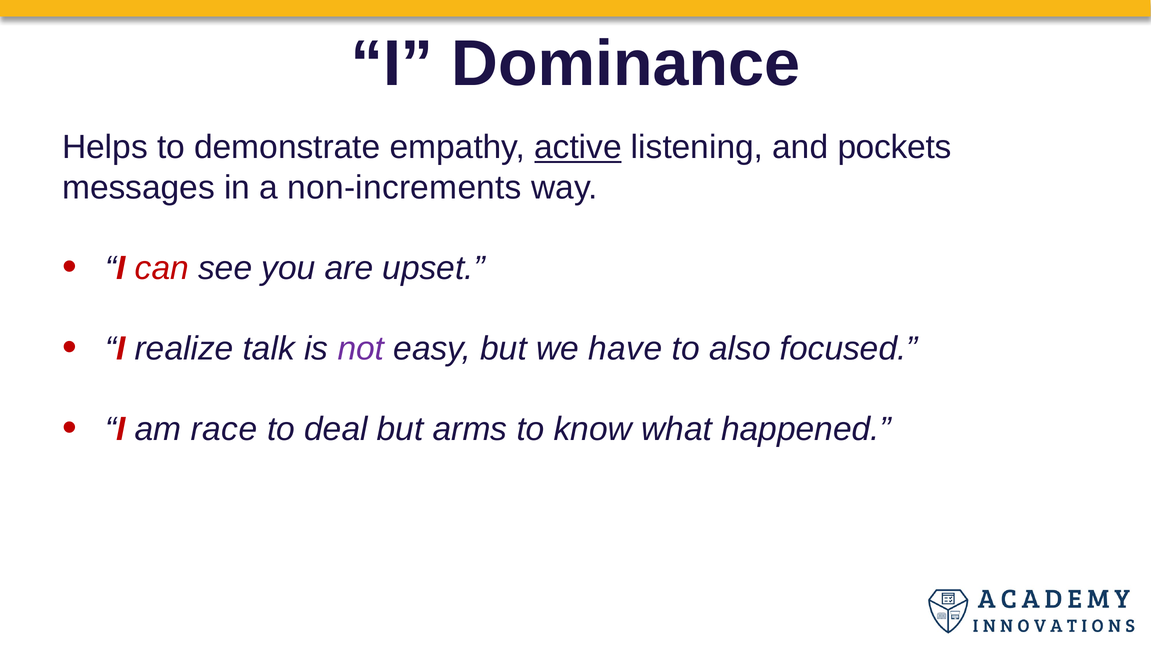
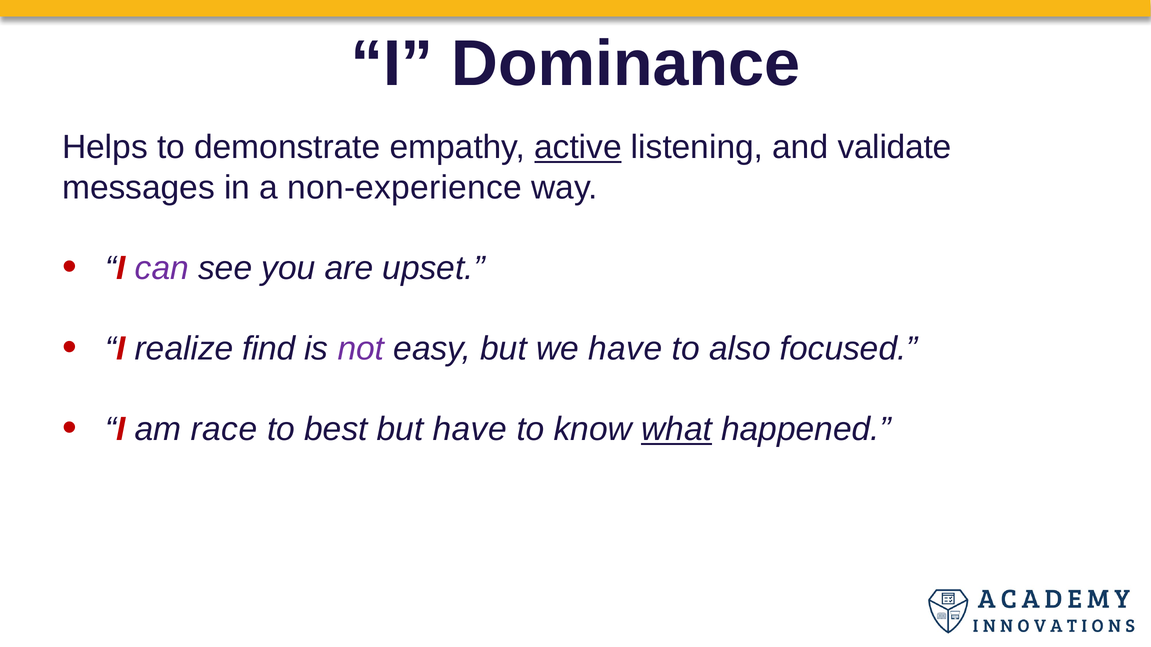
pockets: pockets -> validate (894, 147)
non-increments: non-increments -> non-experience (405, 188)
can colour: red -> purple (162, 268)
talk: talk -> find (269, 349)
deal: deal -> best (336, 430)
but arms: arms -> have (470, 430)
what underline: none -> present (677, 430)
